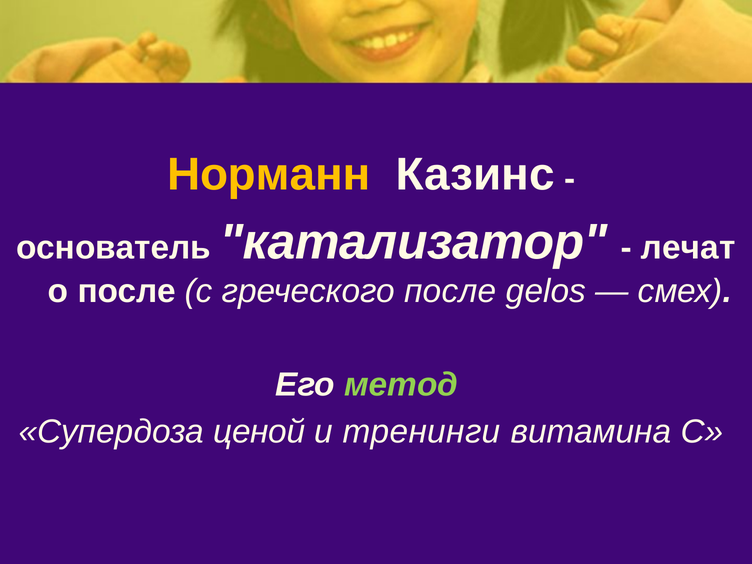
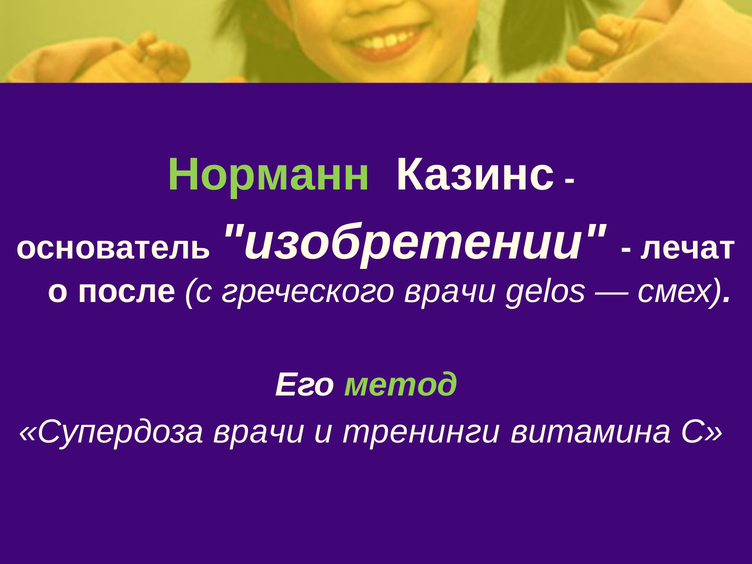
Норманн colour: yellow -> light green (269, 174)
катализатор: катализатор -> изобретении (413, 242)
греческого после: после -> врачи (450, 291)
Супердоза ценой: ценой -> врачи (259, 432)
